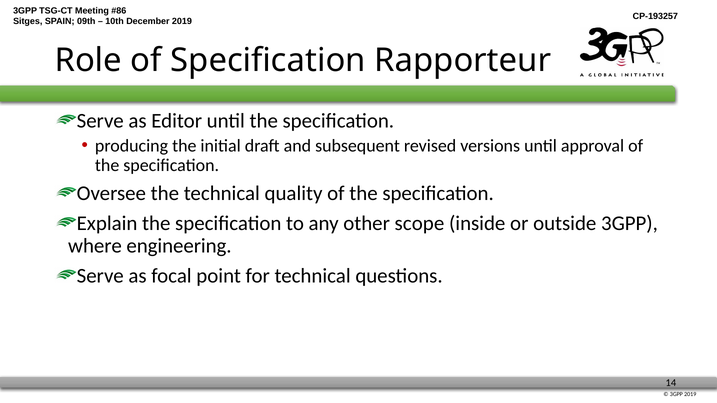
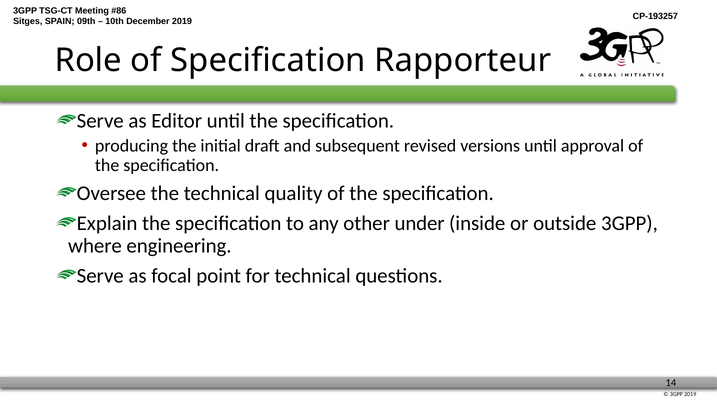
scope: scope -> under (420, 224)
